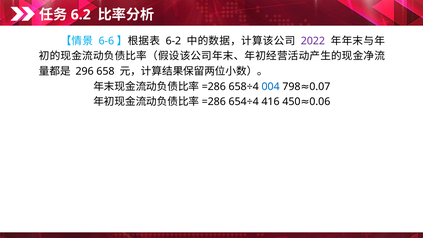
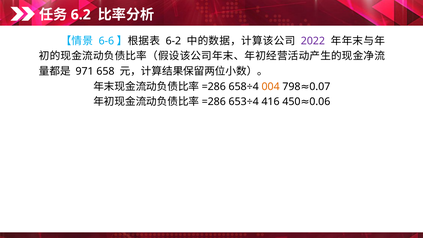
296: 296 -> 971 (85, 71)
004 colour: blue -> orange (271, 87)
654÷4: 654÷4 -> 653÷4 (244, 102)
